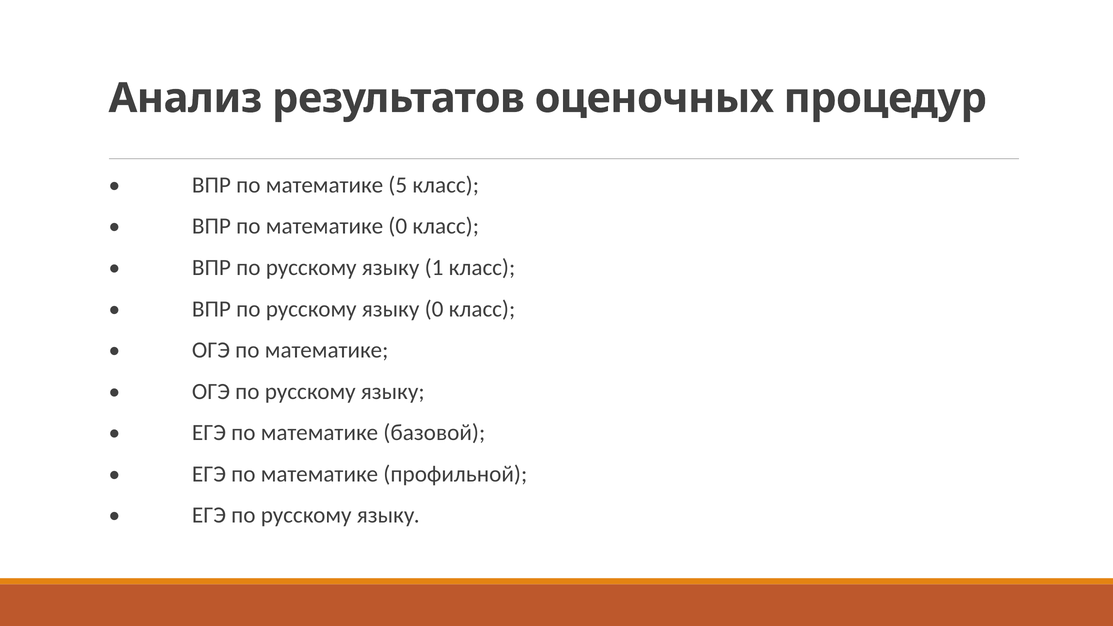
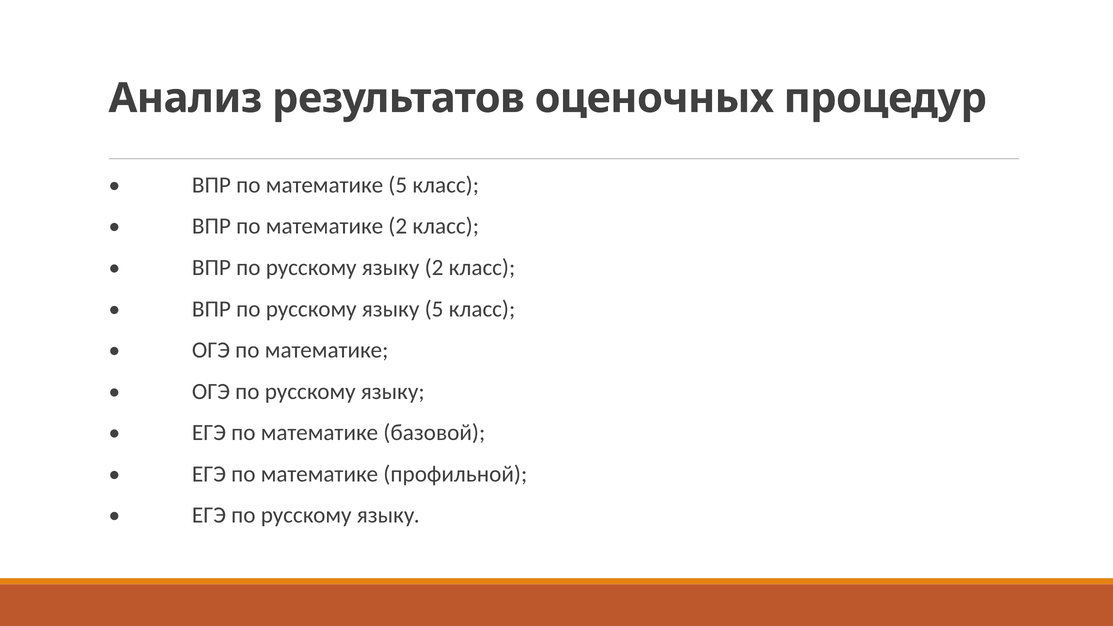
математике 0: 0 -> 2 (398, 226)
языку 1: 1 -> 2 (434, 268)
языку 0: 0 -> 5 (434, 309)
